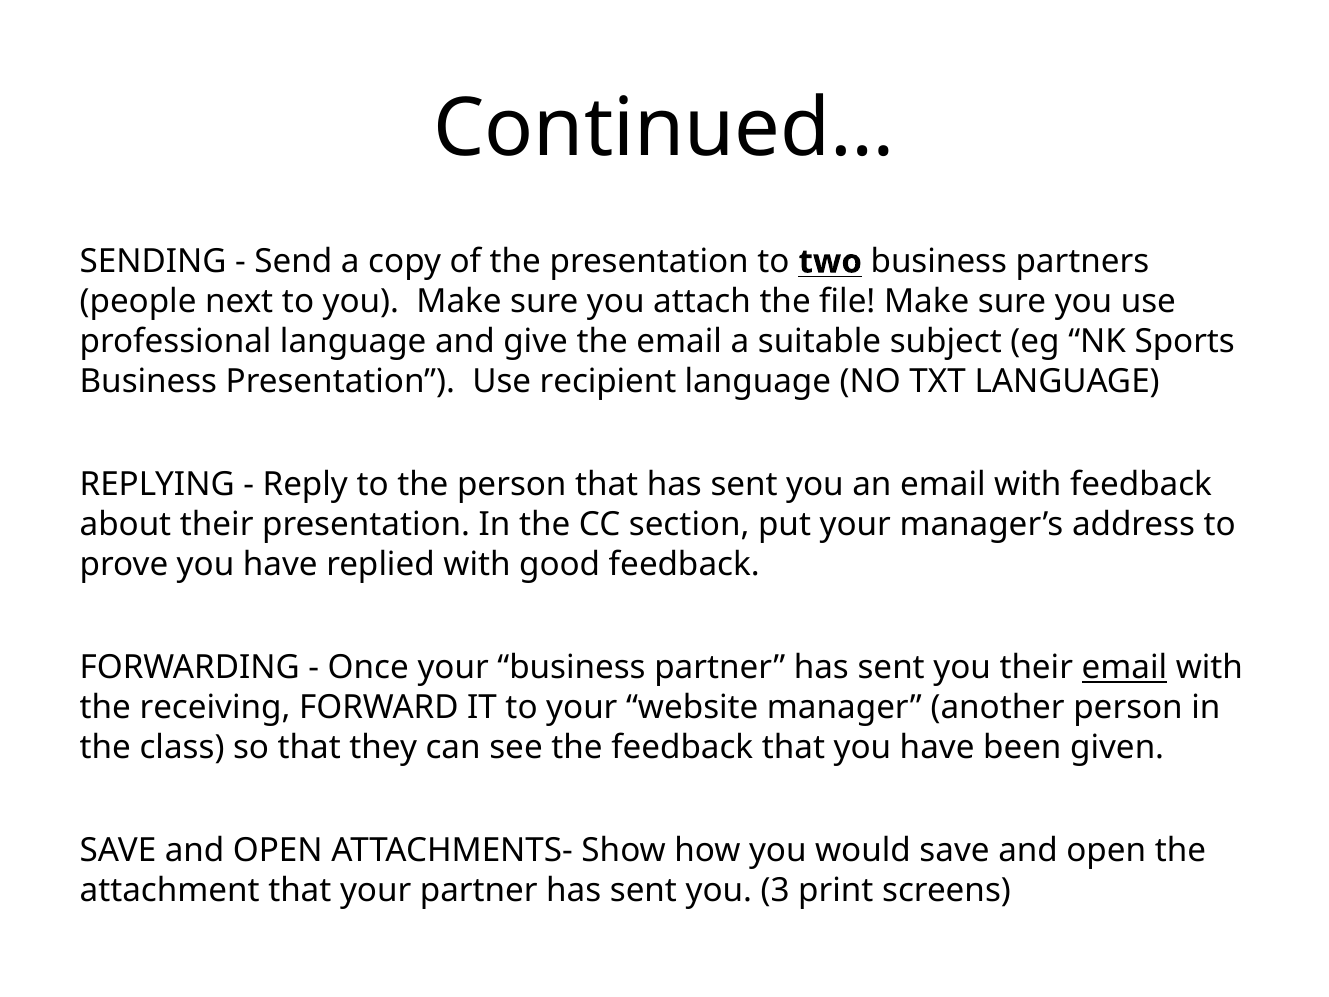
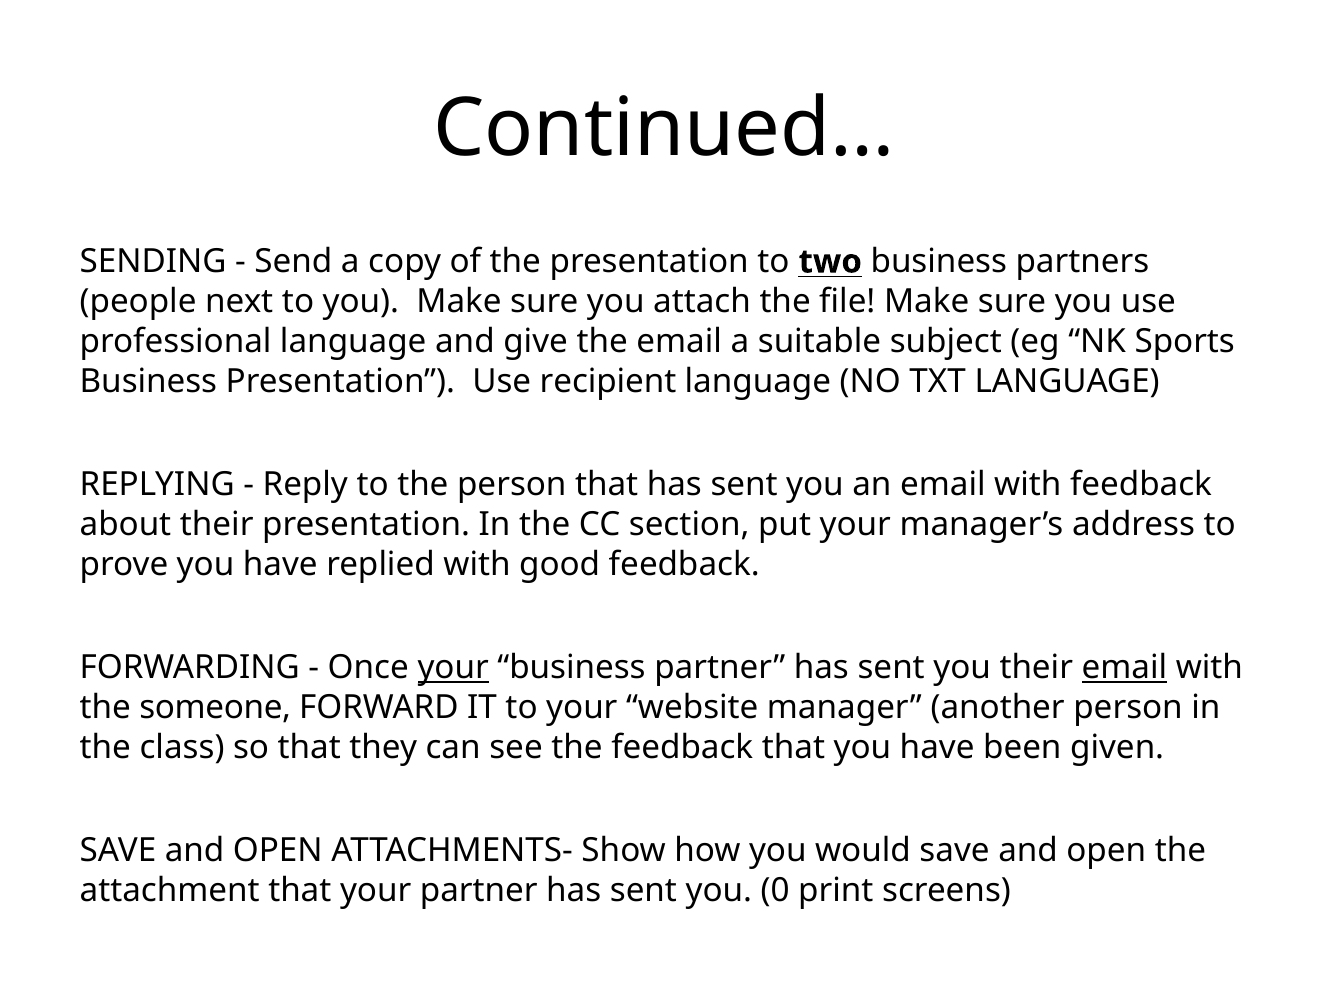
your underline: none -> present (453, 668)
receiving: receiving -> someone (215, 707)
3: 3 -> 0 (775, 891)
